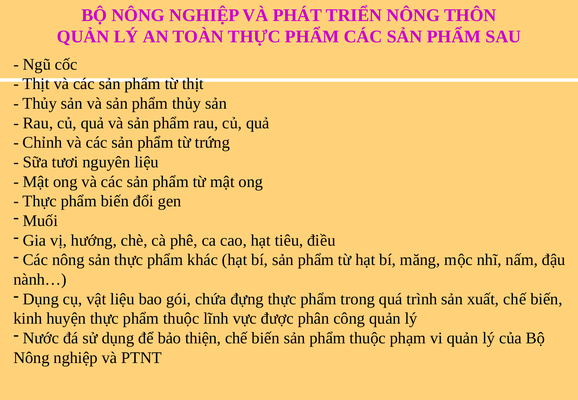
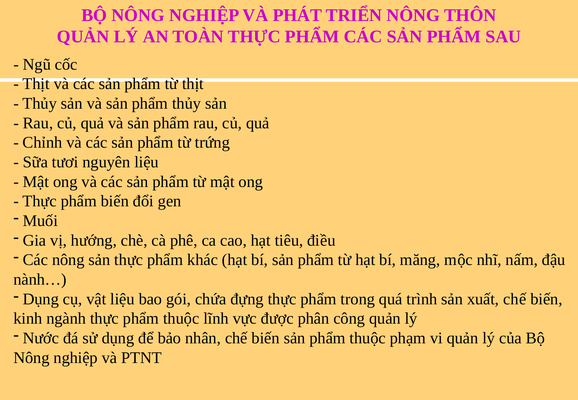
huyện: huyện -> ngành (66, 319)
thiện: thiện -> nhân (203, 338)
